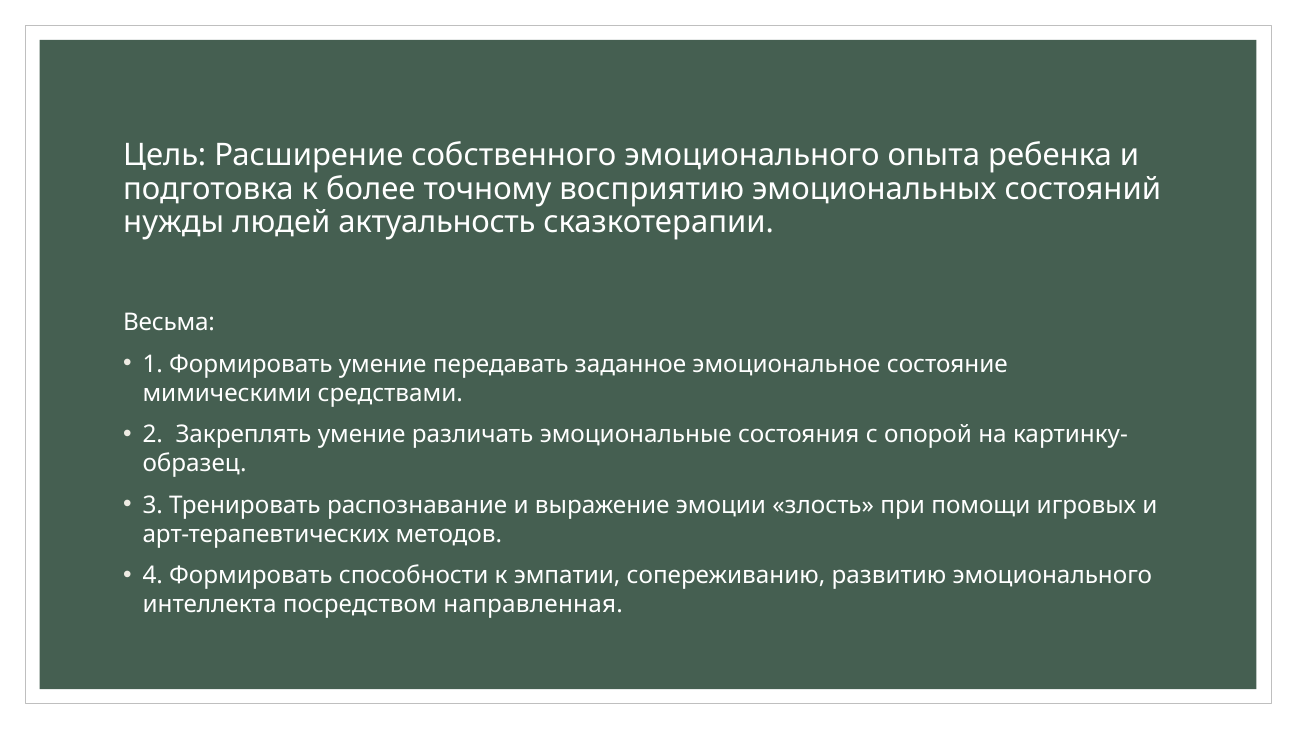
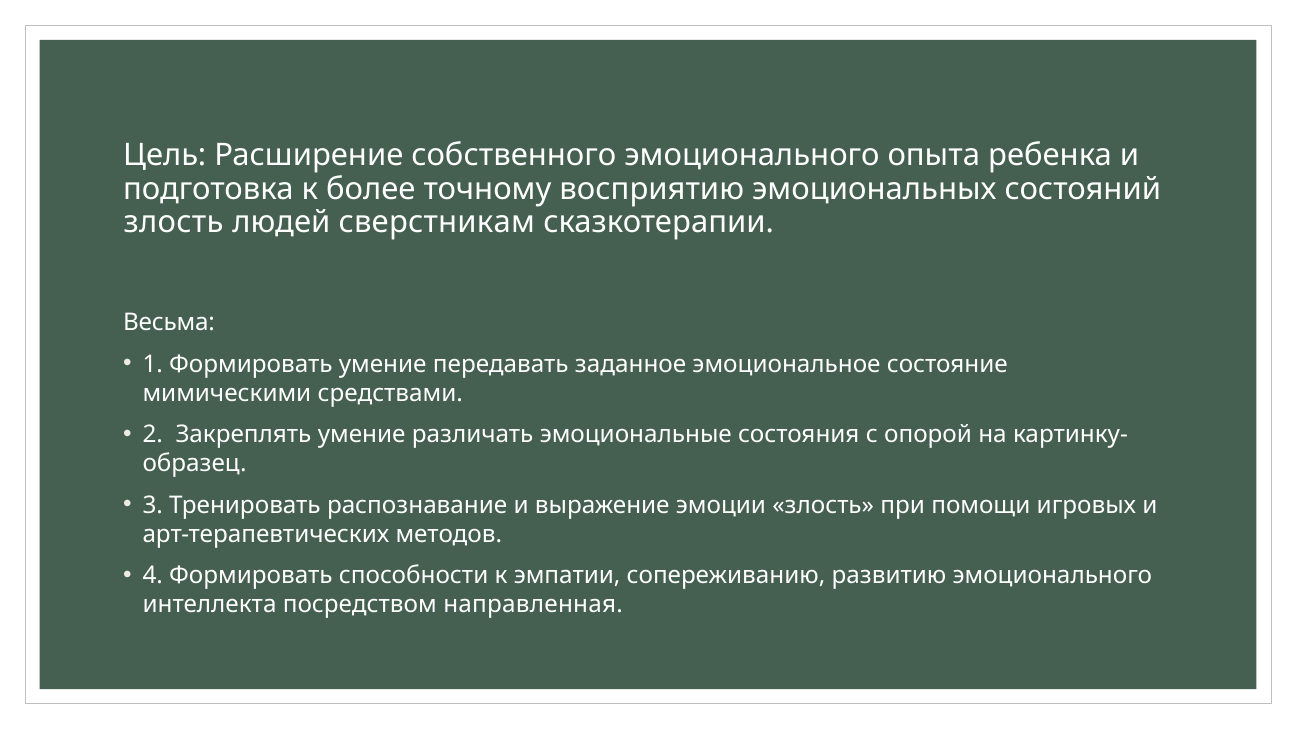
нужды: нужды -> злость (174, 223)
актуальность: актуальность -> сверстникам (437, 223)
